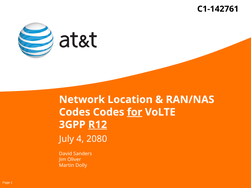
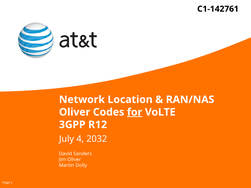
Codes: Codes -> Oliver (75, 112)
R12 underline: present -> none (98, 125)
2080: 2080 -> 2032 (97, 139)
